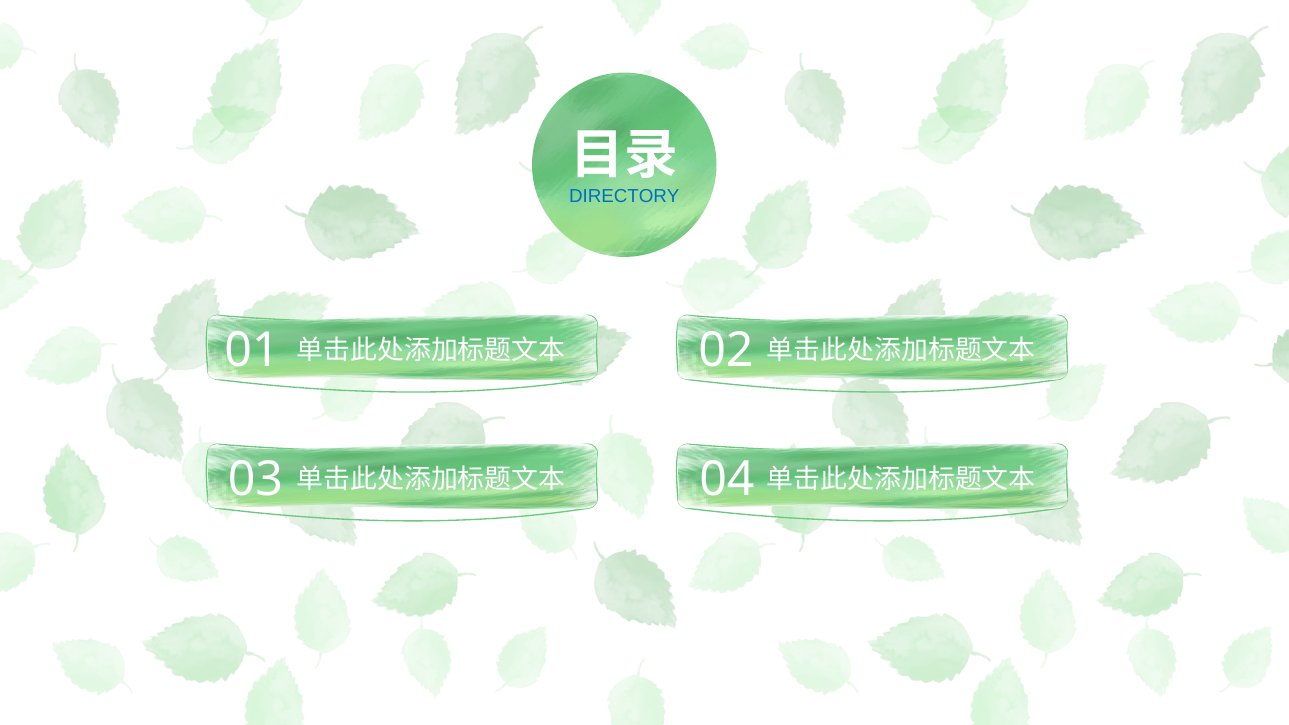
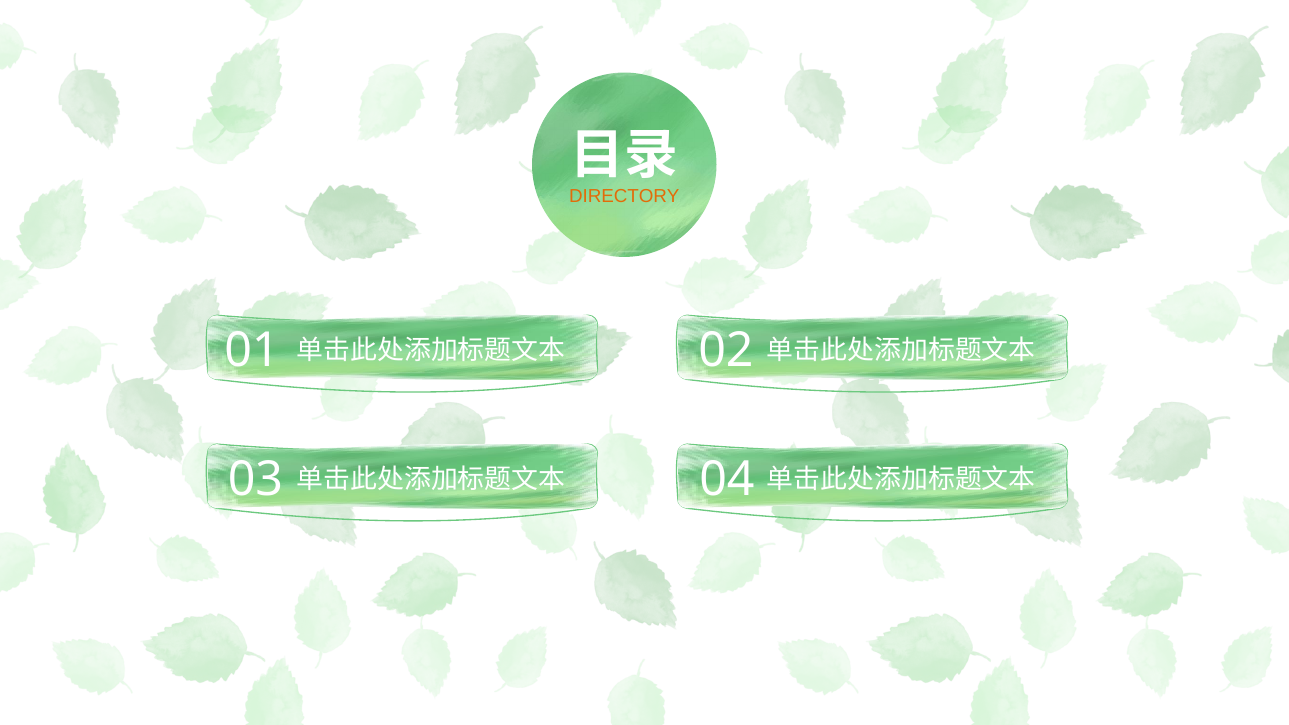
DIRECTORY colour: blue -> orange (624, 197)
